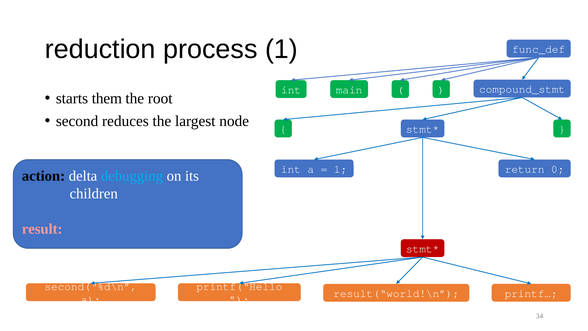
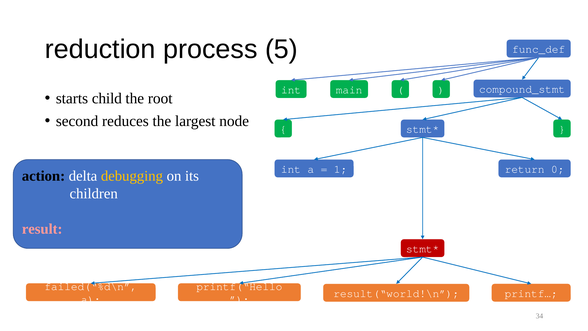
process 1: 1 -> 5 (281, 49)
them: them -> child (107, 98)
debugging colour: light blue -> yellow (132, 176)
second(“%d\n: second(“%d\n -> failed(“%d\n (91, 286)
